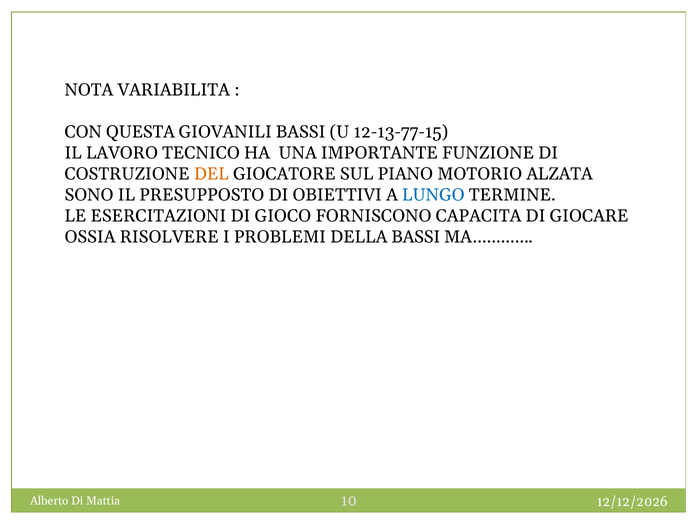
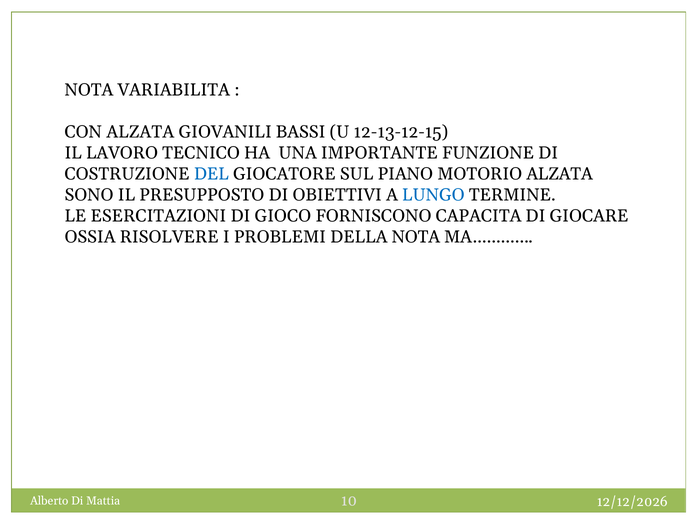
CON QUESTA: QUESTA -> ALZATA (140, 132)
12-13-77-15: 12-13-77-15 -> 12-13-12-15 (401, 132)
DEL colour: orange -> blue (211, 174)
DELLA BASSI: BASSI -> NOTA (416, 237)
